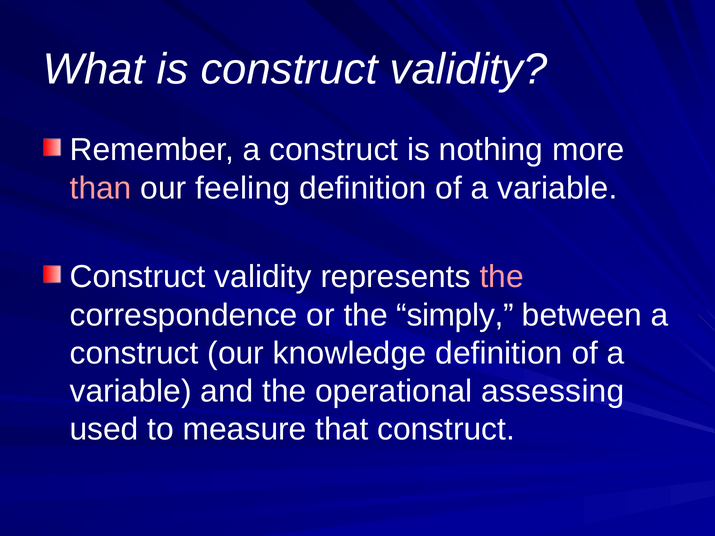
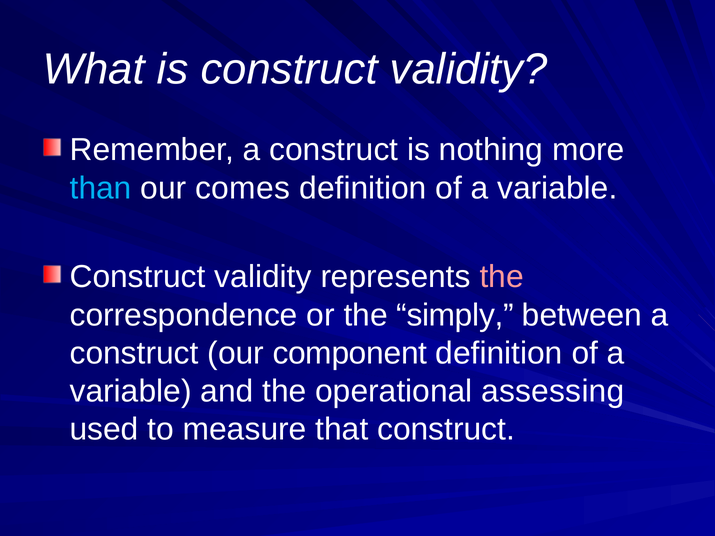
than colour: pink -> light blue (101, 188)
feeling: feeling -> comes (243, 188)
knowledge: knowledge -> component (350, 353)
